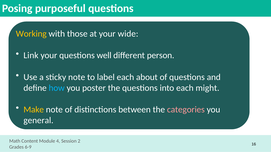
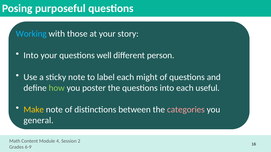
Working colour: yellow -> light blue (31, 34)
wide: wide -> story (128, 34)
Link: Link -> Into (31, 56)
about: about -> might (147, 77)
how colour: light blue -> light green (57, 88)
might: might -> useful (208, 88)
